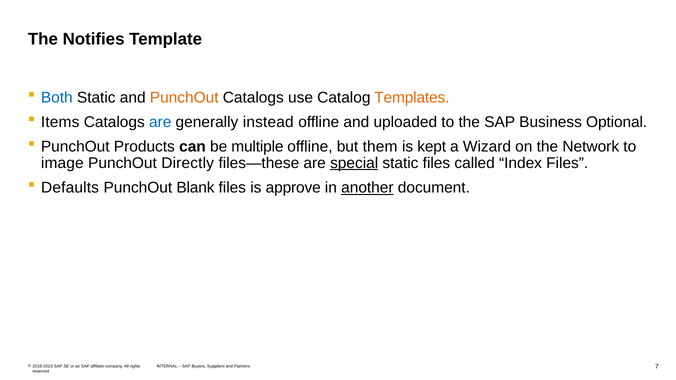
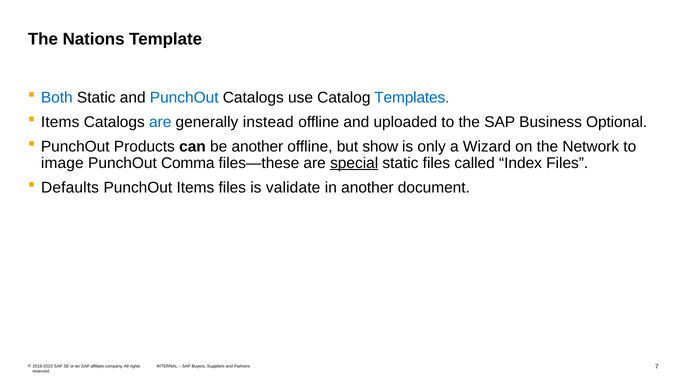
Notifies: Notifies -> Nations (94, 39)
PunchOut colour: orange -> blue (184, 98)
Templates colour: orange -> blue (412, 98)
be multiple: multiple -> another (257, 147)
them: them -> show (380, 147)
kept: kept -> only (432, 147)
Directly: Directly -> Comma (188, 163)
PunchOut Blank: Blank -> Items (195, 188)
approve: approve -> validate (293, 188)
another underline: present -> none (367, 188)
